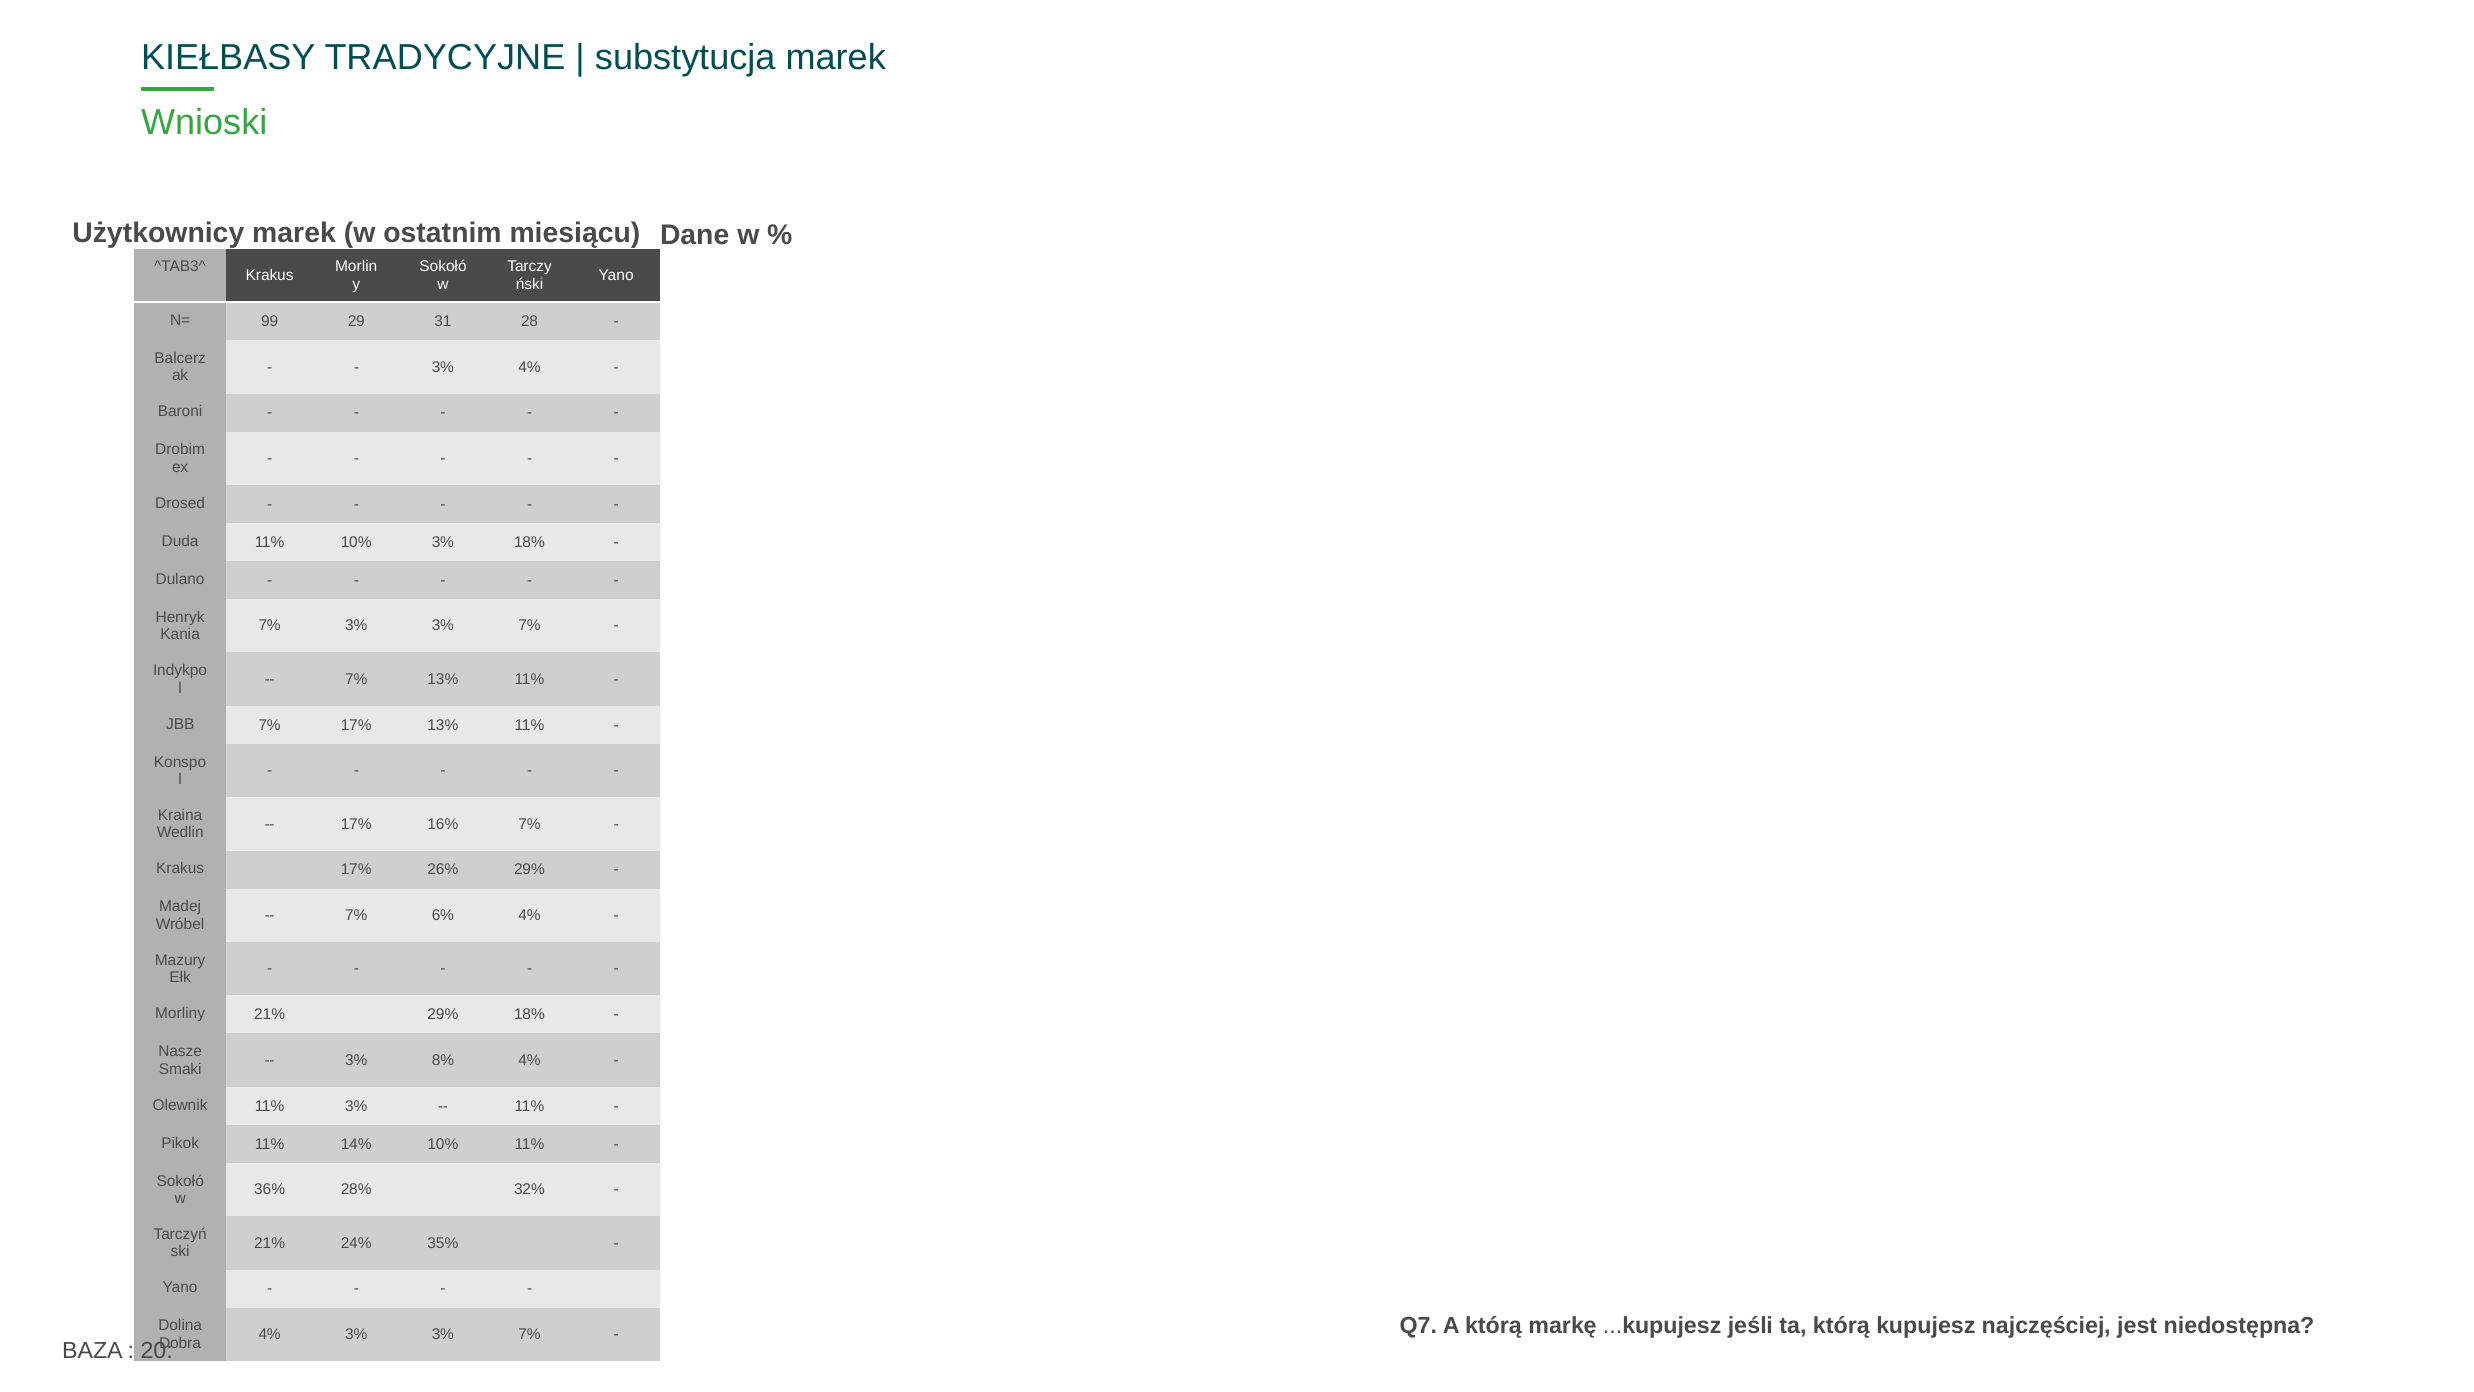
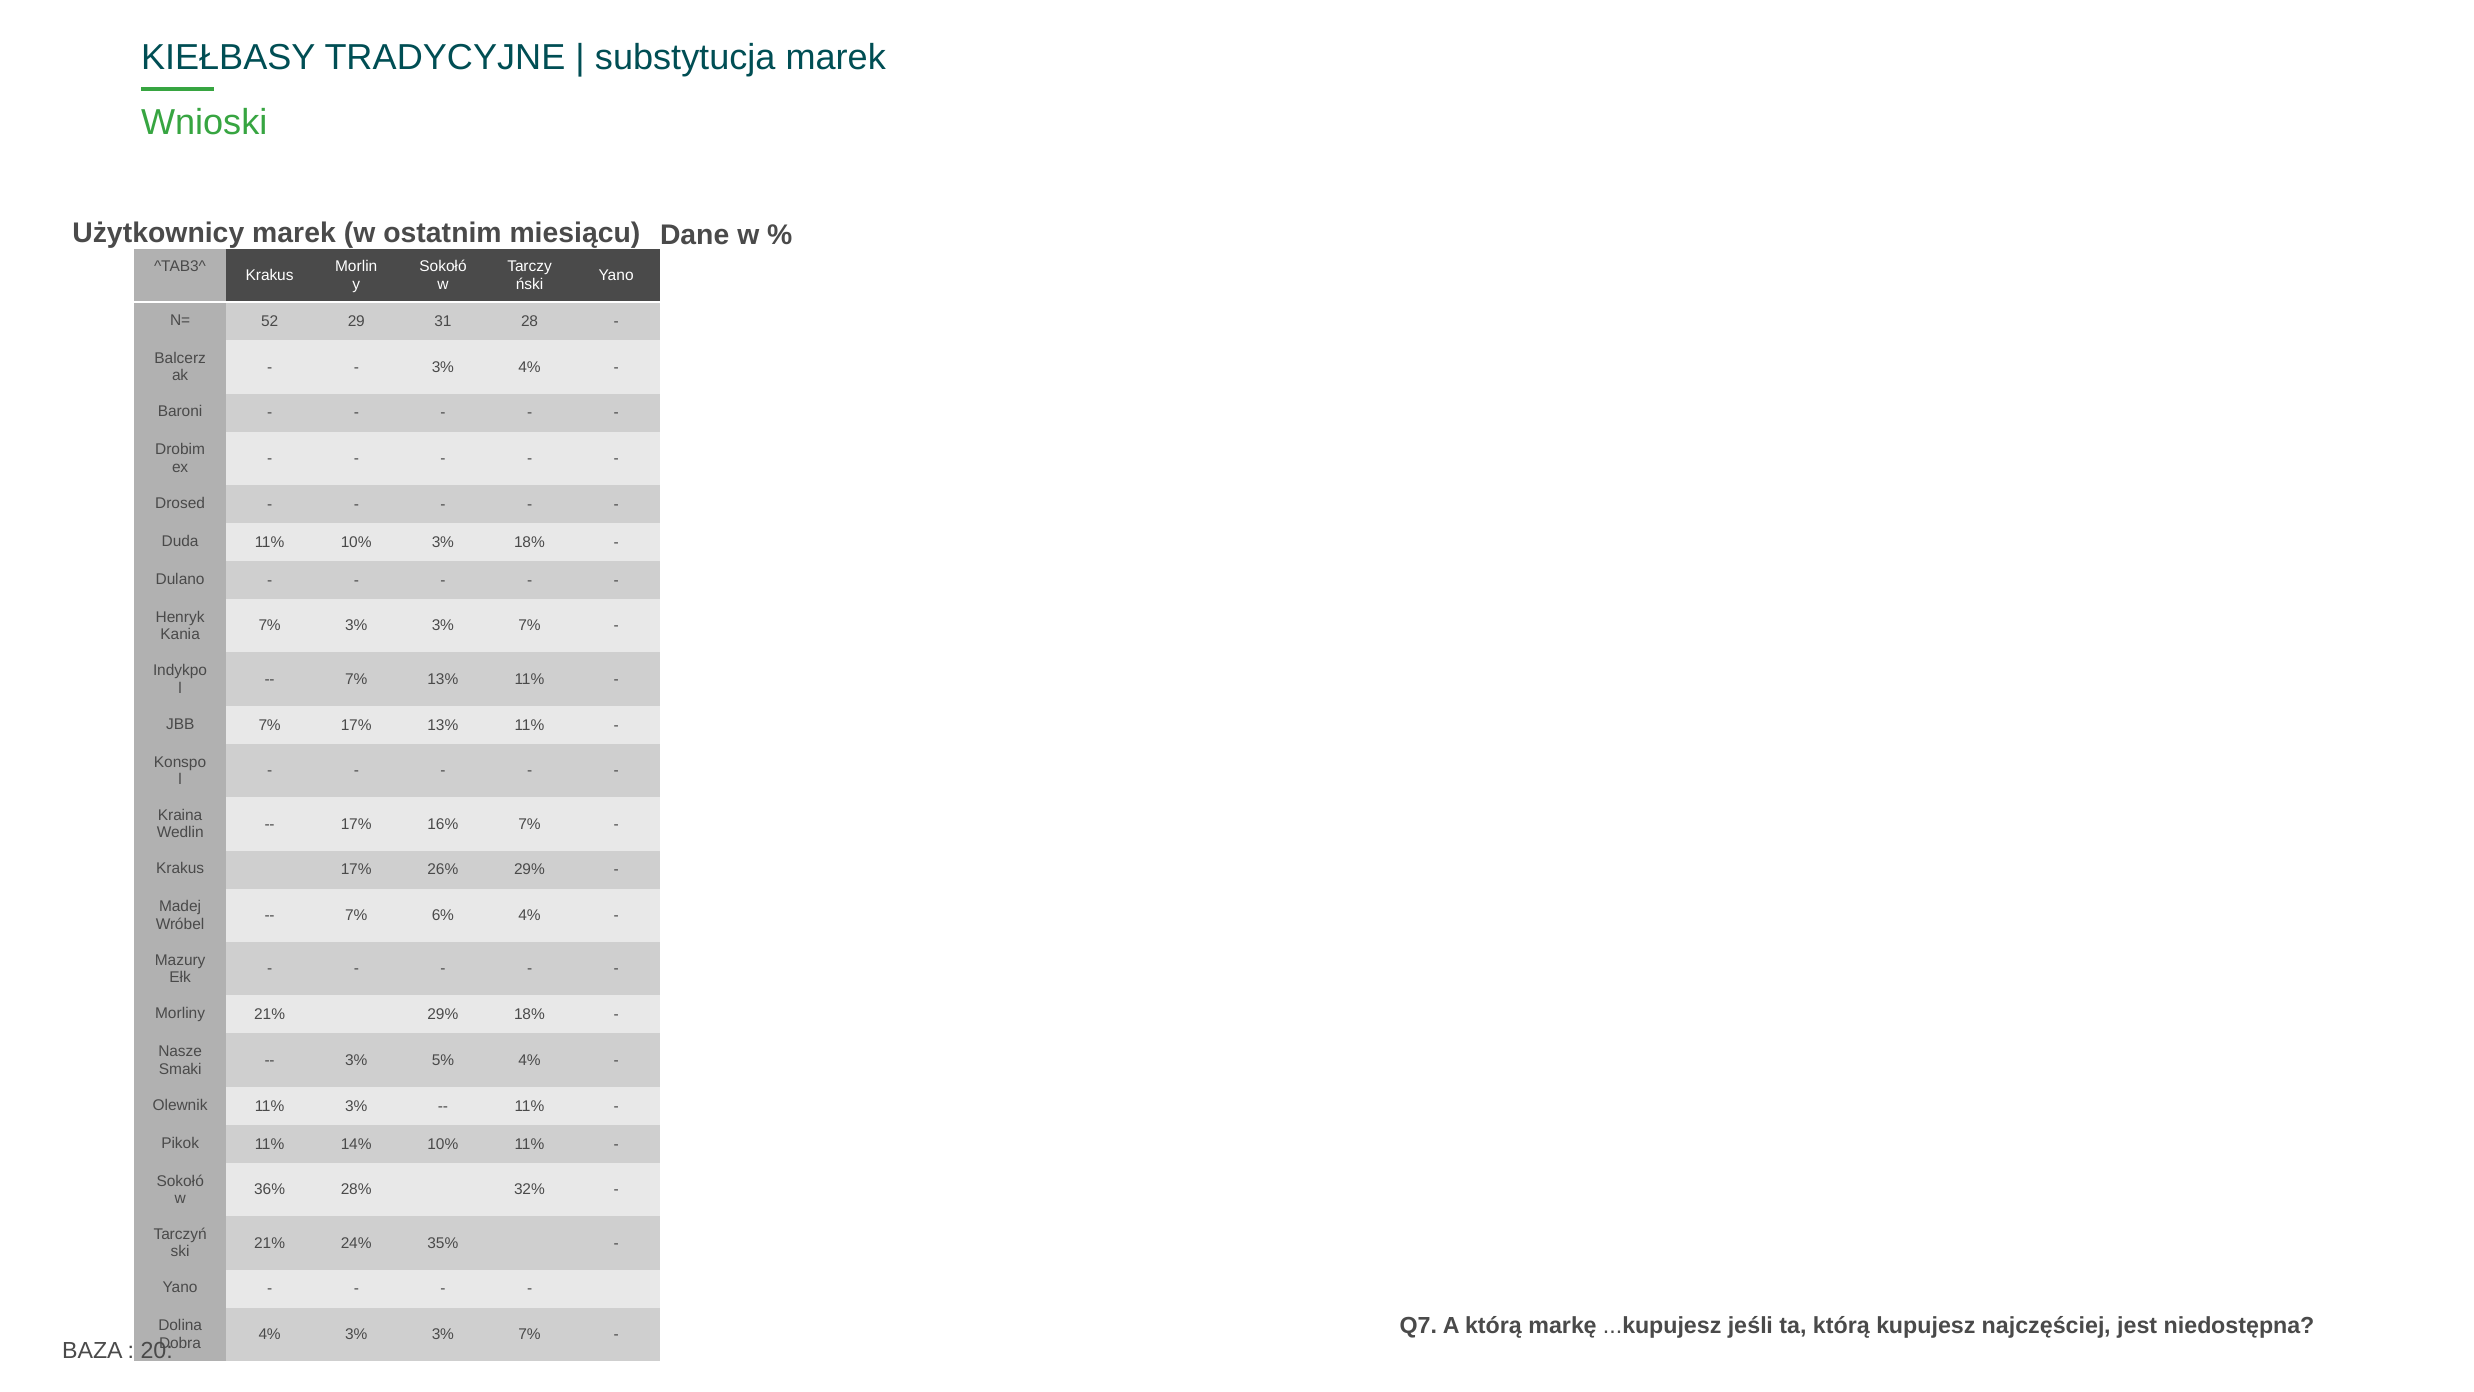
99: 99 -> 52 (270, 321)
8%: 8% -> 5% (443, 1060)
